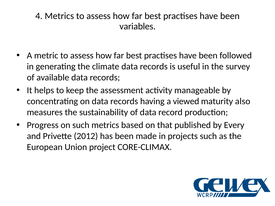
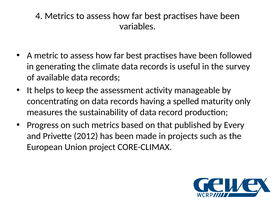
viewed: viewed -> spelled (186, 101)
also: also -> only (243, 101)
